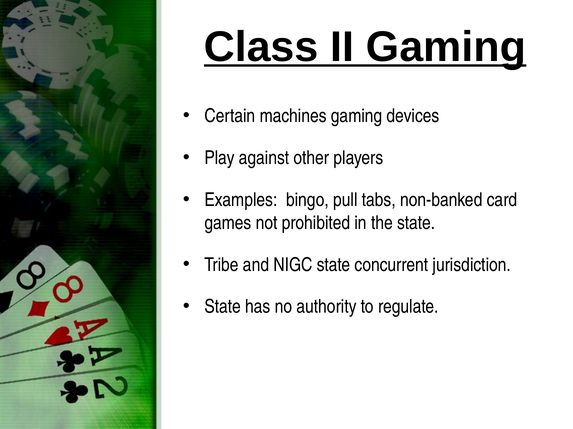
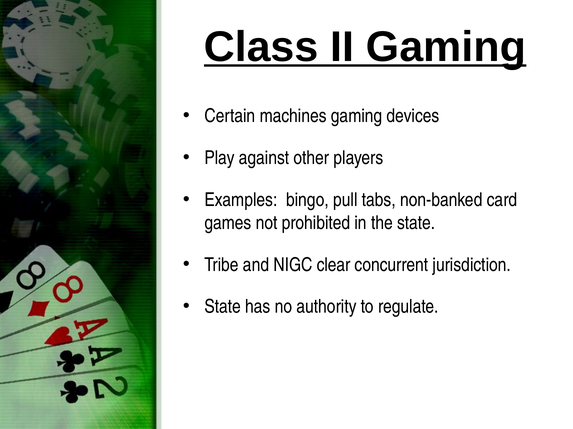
NIGC state: state -> clear (334, 265)
